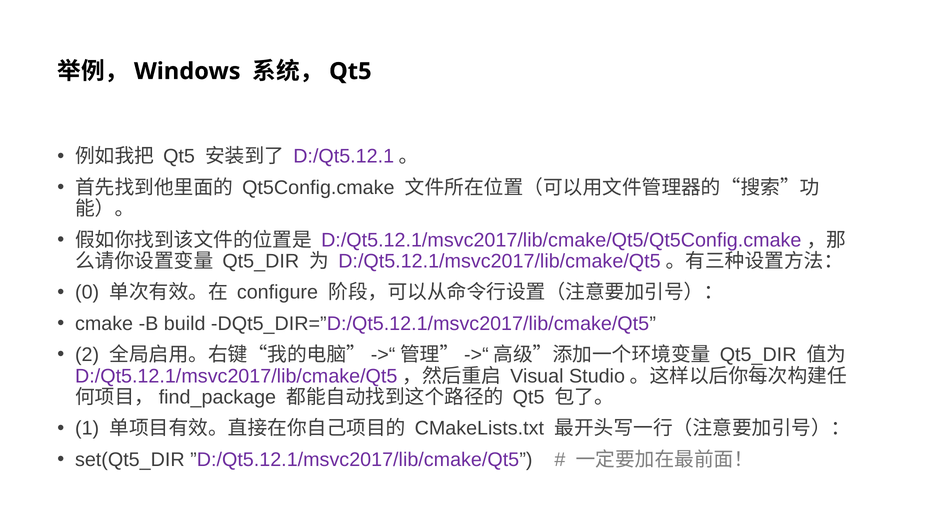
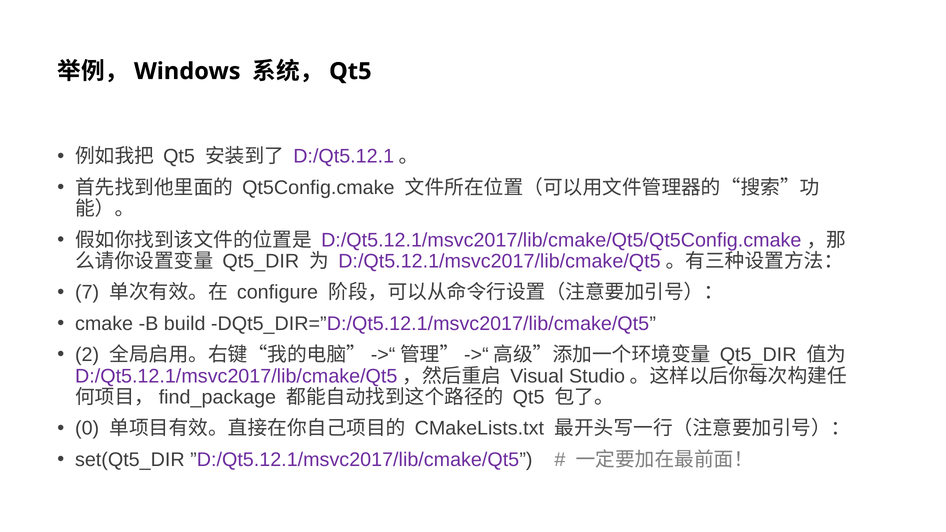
0: 0 -> 7 (87, 293)
1: 1 -> 0 (87, 429)
